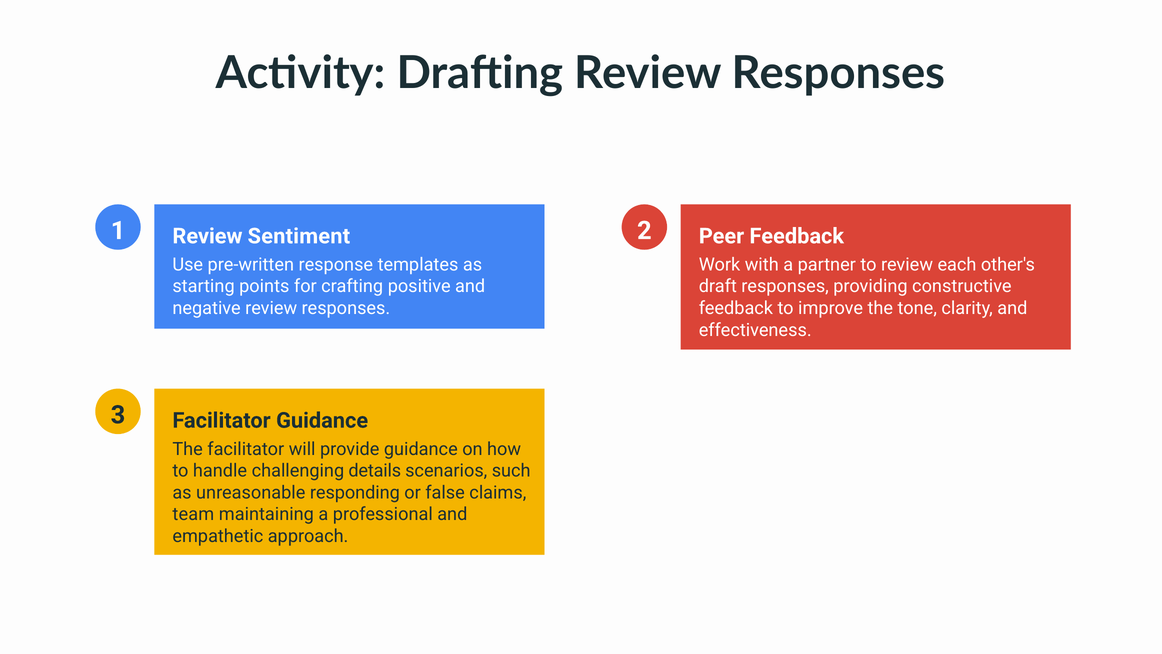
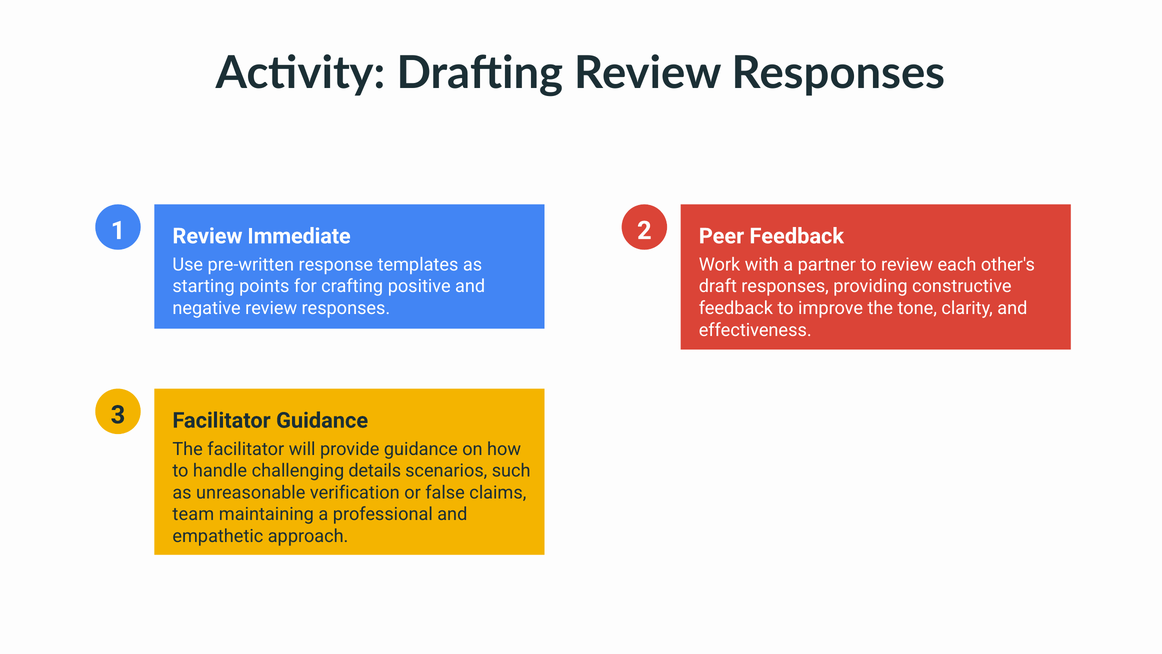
Sentiment: Sentiment -> Immediate (299, 236)
responding: responding -> verification (355, 492)
